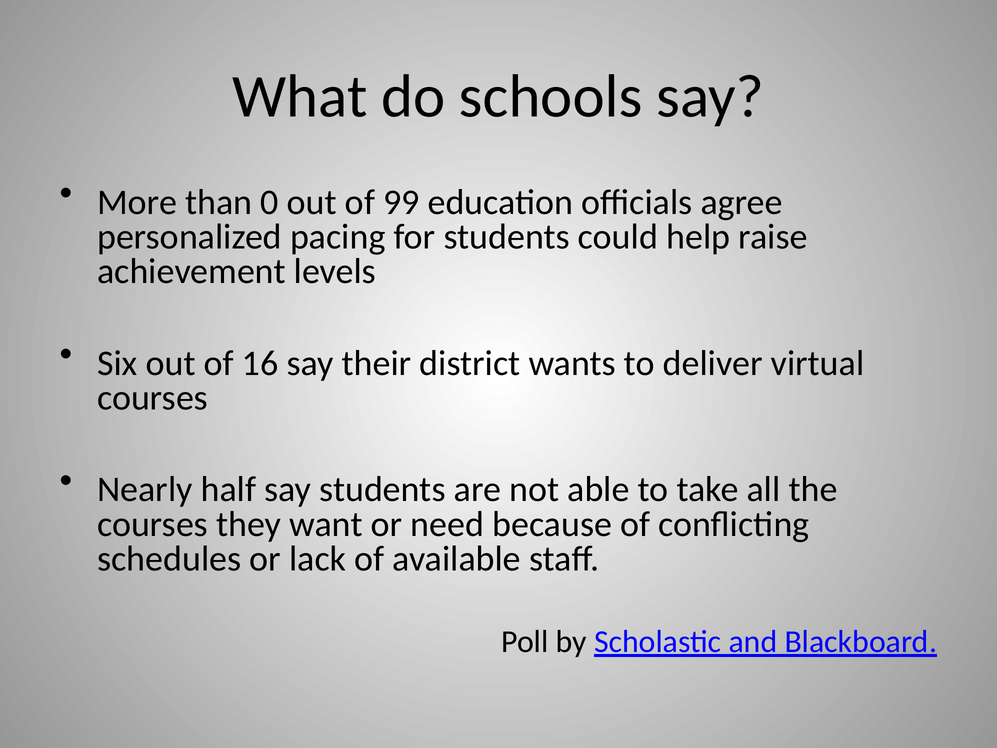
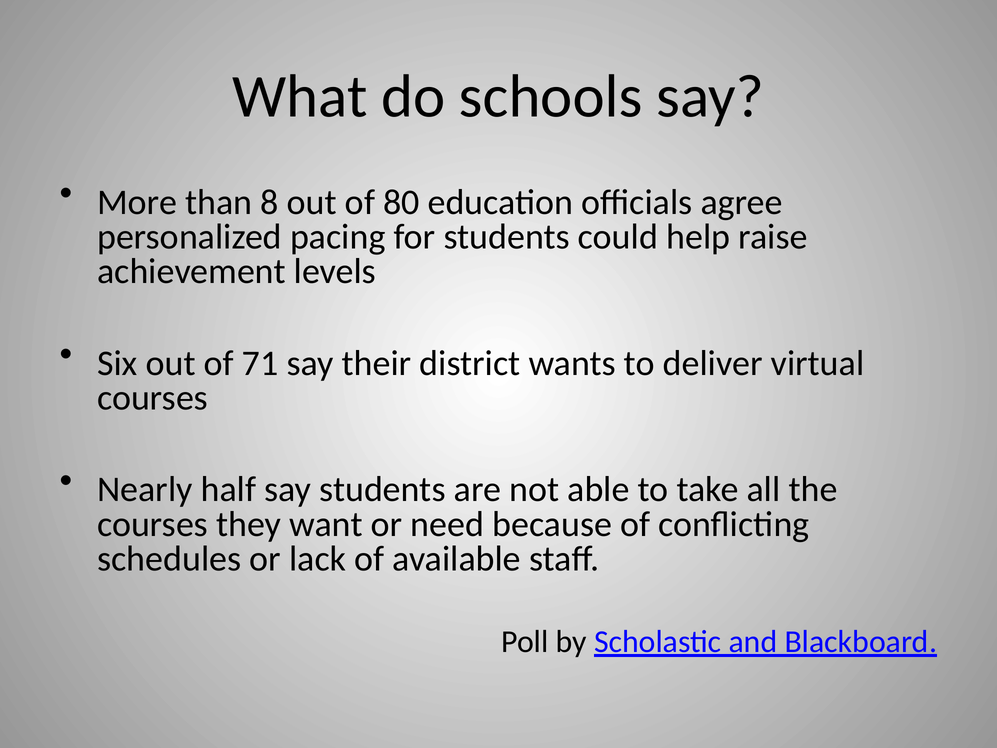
0: 0 -> 8 (270, 202)
99: 99 -> 80 (401, 202)
16: 16 -> 71 (260, 363)
